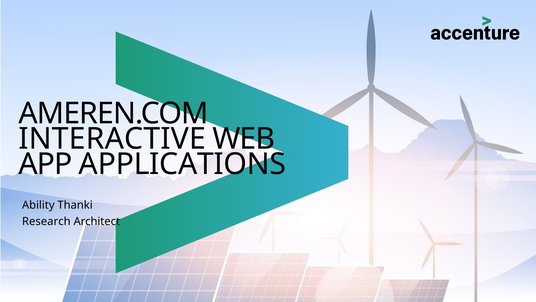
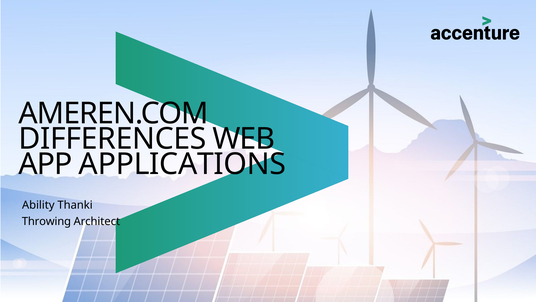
INTERACTIVE: INTERACTIVE -> DIFFERENCES (112, 139)
Research: Research -> Throwing (46, 221)
